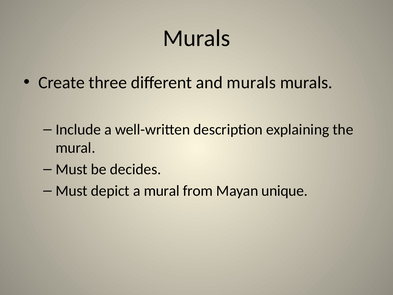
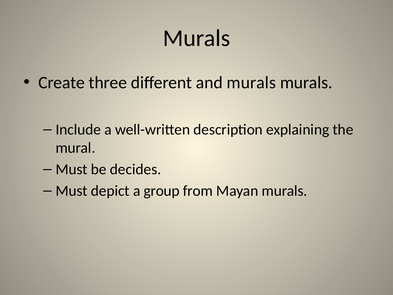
a mural: mural -> group (162, 191)
Mayan unique: unique -> murals (285, 191)
